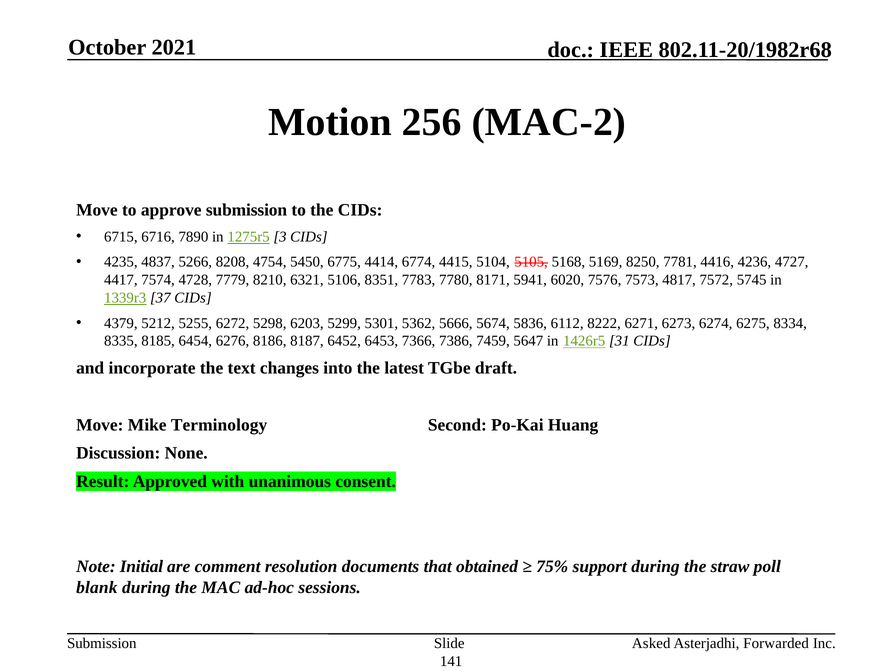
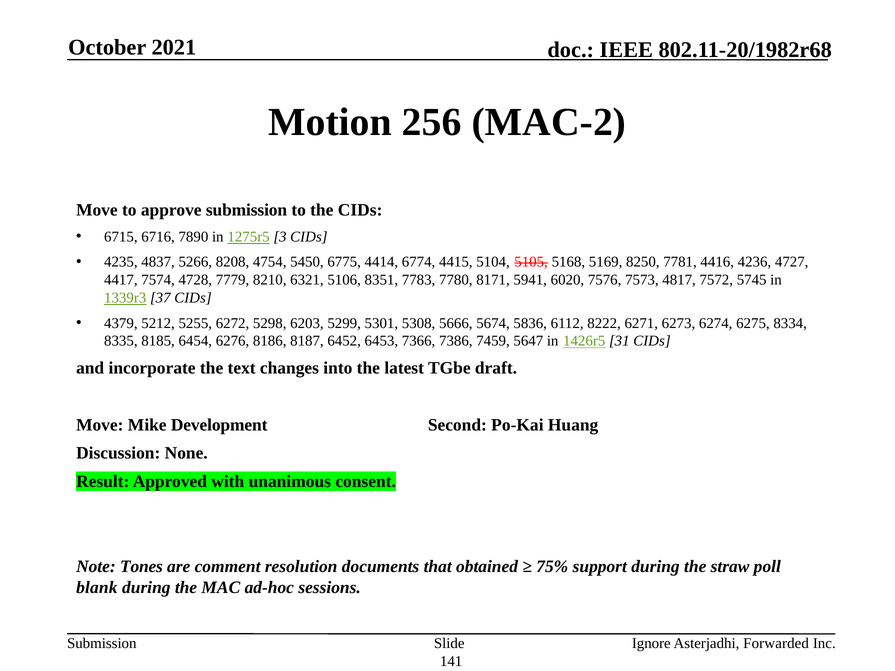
5362: 5362 -> 5308 (419, 323)
Terminology: Terminology -> Development (219, 425)
Initial: Initial -> Tones (141, 567)
Asked: Asked -> Ignore (651, 644)
